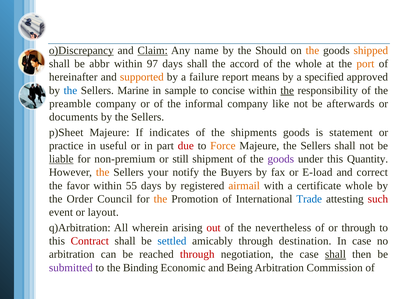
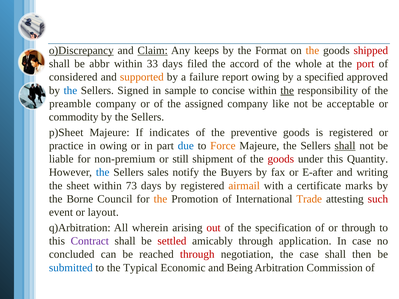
name: name -> keeps (206, 51)
Should: Should -> Format (271, 51)
shipped colour: orange -> red (371, 51)
97: 97 -> 33 (152, 64)
days shall: shall -> filed (197, 64)
port colour: orange -> red (365, 64)
hereinafter: hereinafter -> considered (73, 77)
report means: means -> owing (265, 77)
Marine: Marine -> Signed (133, 90)
informal: informal -> assigned (204, 104)
afterwards: afterwards -> acceptable (351, 104)
documents: documents -> commodity (74, 117)
shipments: shipments -> preventive (254, 133)
is statement: statement -> registered (351, 133)
in useful: useful -> owing (113, 146)
due colour: red -> blue (186, 146)
shall underline: none -> present (345, 146)
liable underline: present -> none (61, 159)
goods colour: purple -> red (281, 159)
the colour: orange -> blue (103, 172)
your: your -> sales (158, 172)
E-load: E-load -> E-after (318, 172)
correct: correct -> writing (372, 172)
favor: favor -> sheet (78, 186)
55: 55 -> 73 (131, 186)
certificate whole: whole -> marks (359, 186)
Order: Order -> Borne (80, 199)
Trade colour: blue -> orange (309, 199)
nevertheless: nevertheless -> specification (283, 228)
Contract colour: red -> purple (90, 241)
settled colour: blue -> red (172, 241)
destination: destination -> application (305, 241)
arbitration: arbitration -> concluded (72, 255)
shall underline: present -> none (335, 255)
submitted colour: purple -> blue (71, 268)
Binding: Binding -> Typical (140, 268)
